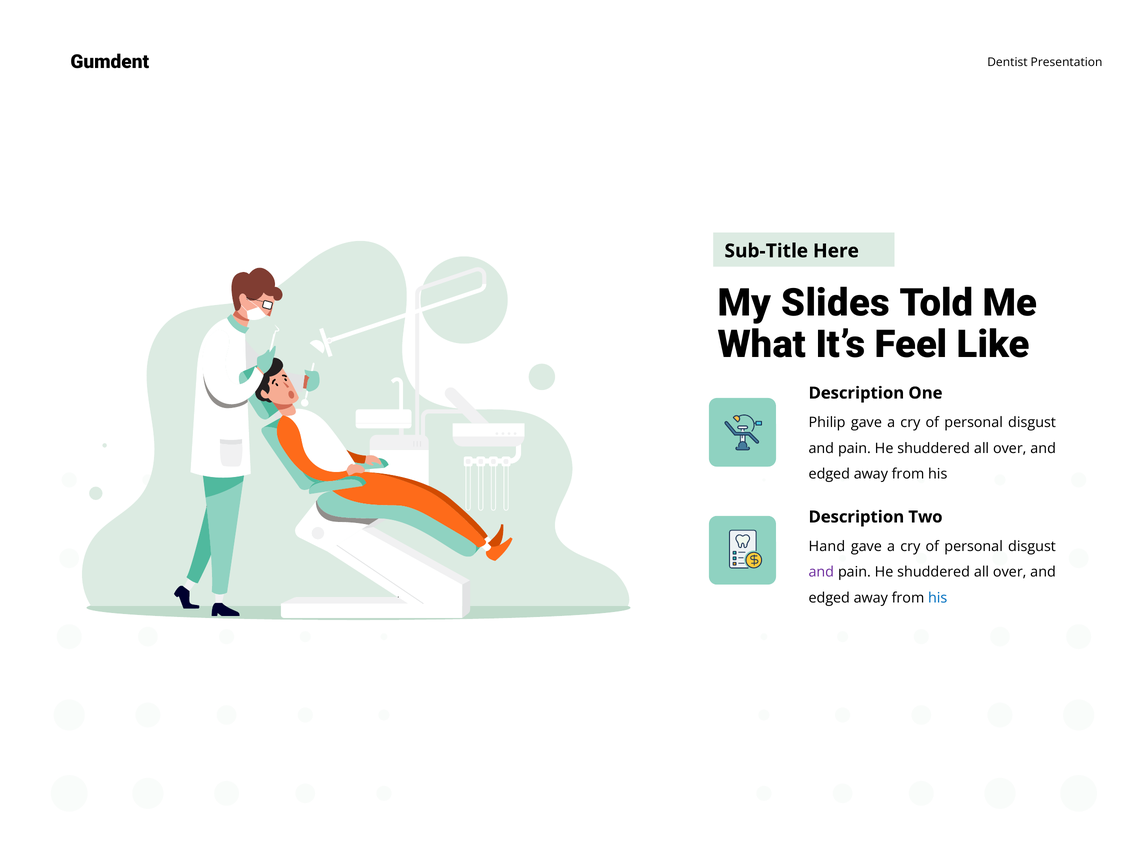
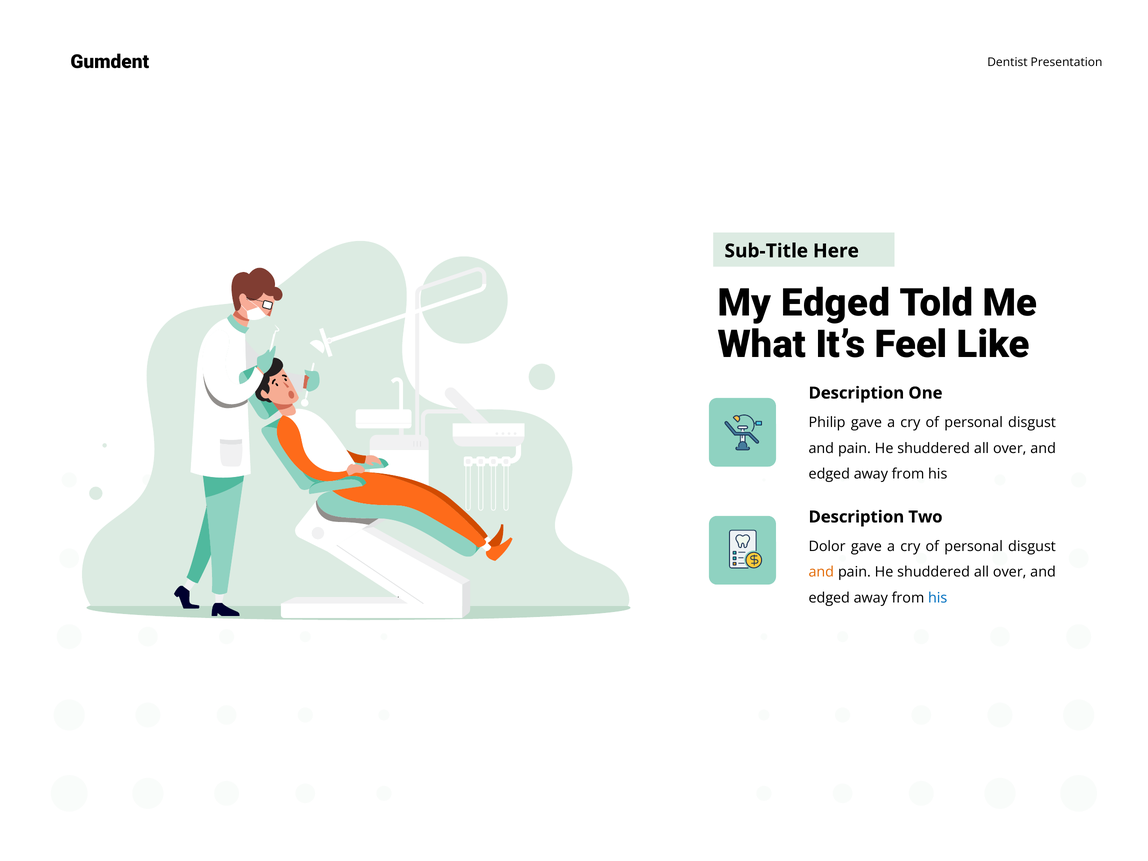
My Slides: Slides -> Edged (836, 303)
Hand: Hand -> Dolor (827, 546)
and colour: purple -> orange (821, 572)
